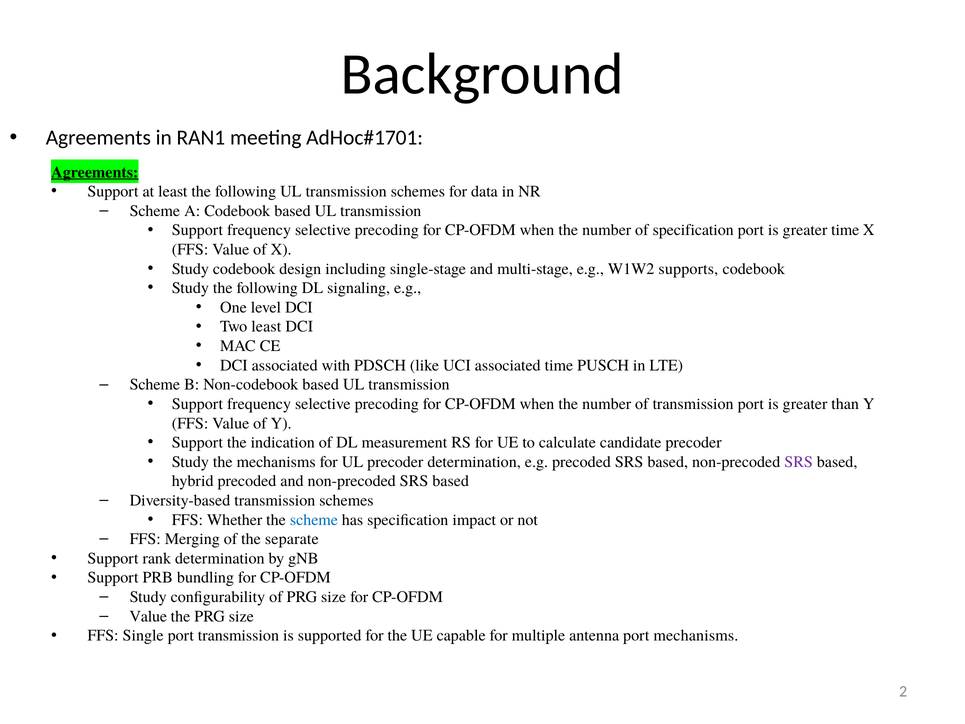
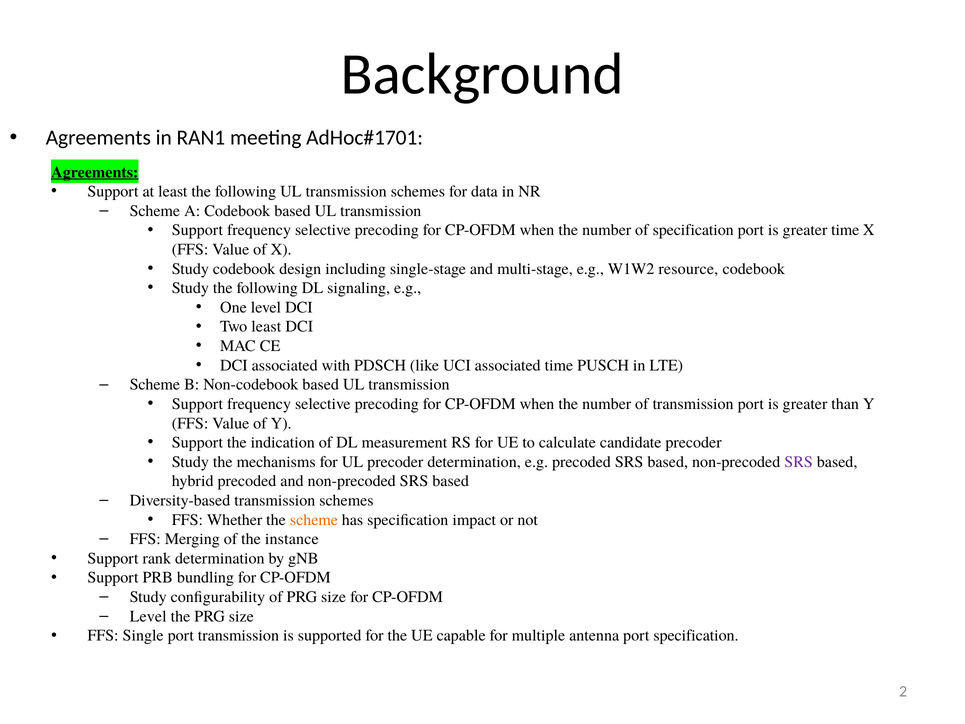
supports: supports -> resource (688, 269)
scheme colour: blue -> orange (314, 520)
separate: separate -> instance (292, 539)
Value: Value -> Level (148, 616)
port mechanisms: mechanisms -> specification (696, 635)
